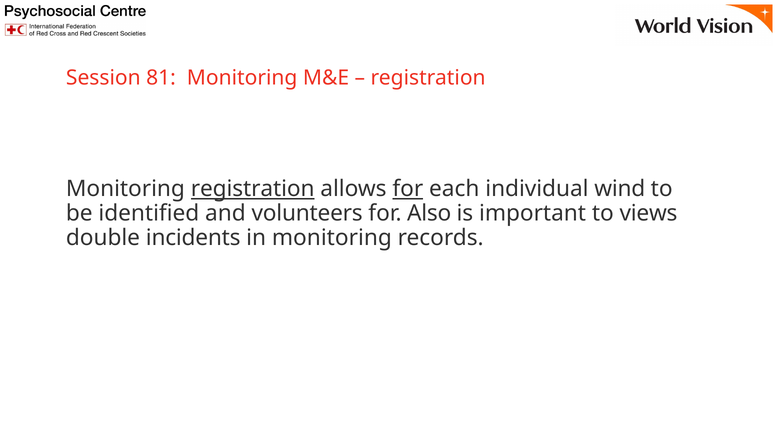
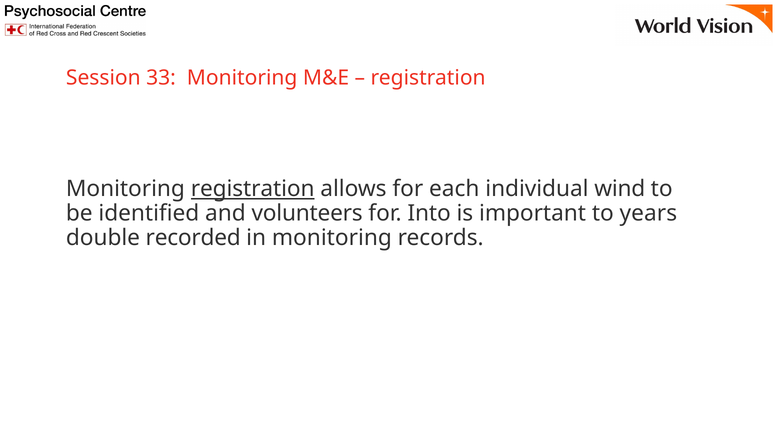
81: 81 -> 33 (161, 78)
for underline: present -> none (408, 189)
Also: Also -> Into (429, 213)
views: views -> years (648, 213)
incidents: incidents -> recorded (193, 238)
